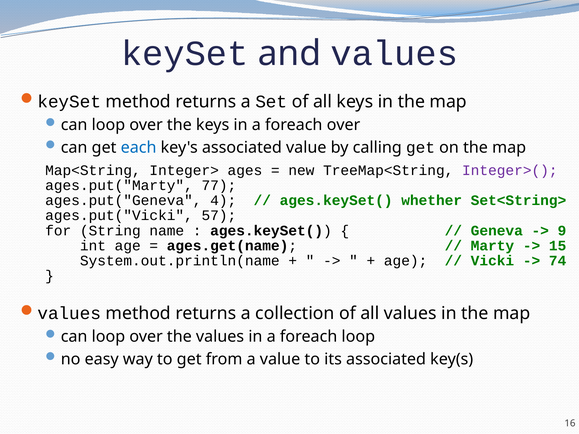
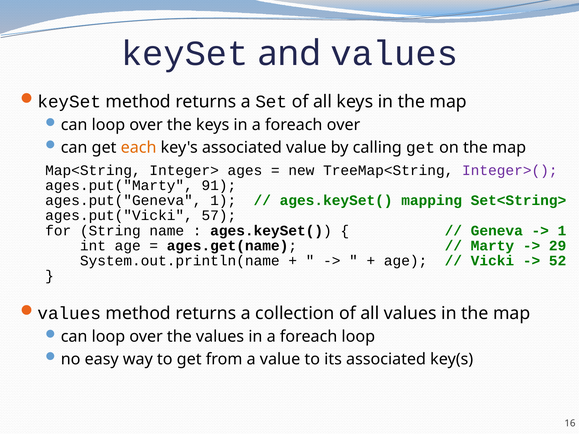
each colour: blue -> orange (139, 147)
77: 77 -> 91 (219, 186)
ages.put("Geneva 4: 4 -> 1 (223, 201)
whether: whether -> mapping (432, 201)
9: 9 -> 1 (562, 231)
15: 15 -> 29 (558, 246)
74: 74 -> 52 (558, 261)
